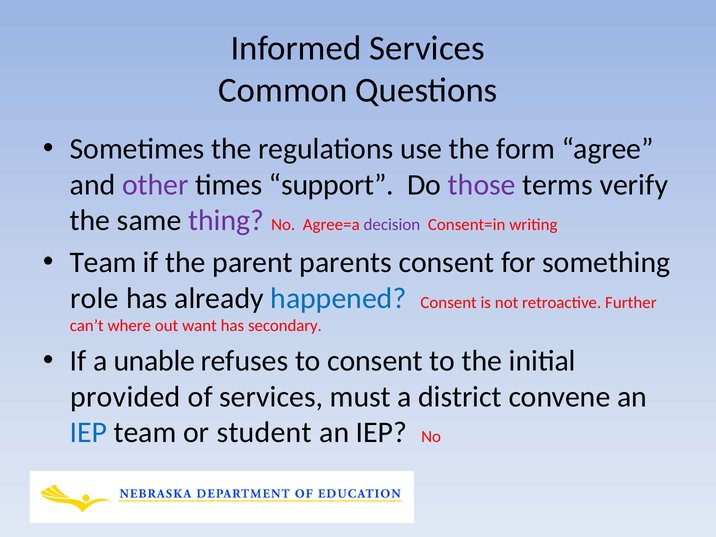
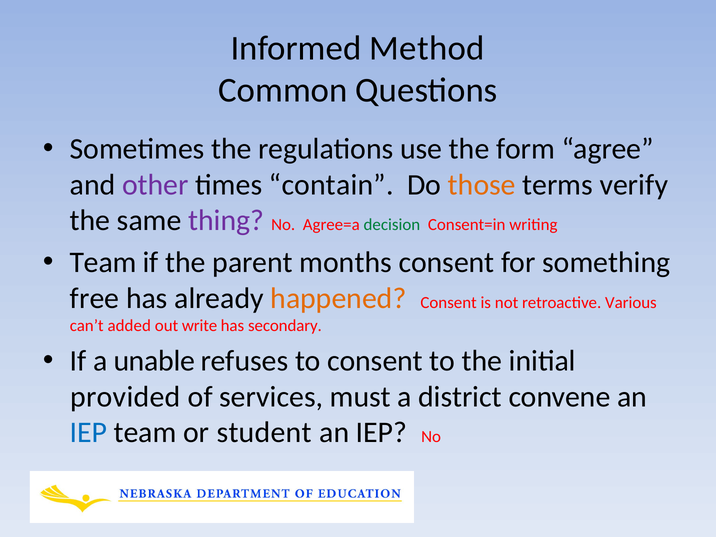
Informed Services: Services -> Method (427, 48)
support: support -> contain (331, 185)
those colour: purple -> orange (482, 185)
decision colour: purple -> green (392, 225)
parents: parents -> months (346, 263)
role: role -> free (95, 298)
happened colour: blue -> orange (338, 298)
Further: Further -> Various (631, 303)
where: where -> added (129, 326)
want: want -> write (200, 326)
